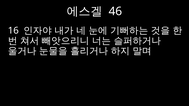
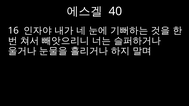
46: 46 -> 40 (115, 11)
